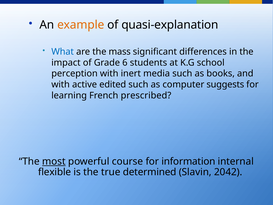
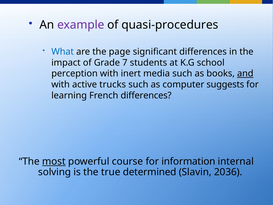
example colour: orange -> purple (81, 25)
quasi-explanation: quasi-explanation -> quasi-procedures (170, 25)
mass: mass -> page (120, 52)
6: 6 -> 7 (125, 63)
and underline: none -> present (245, 74)
edited: edited -> trucks (113, 84)
French prescribed: prescribed -> differences (146, 95)
flexible: flexible -> solving (55, 172)
2042: 2042 -> 2036 (228, 172)
